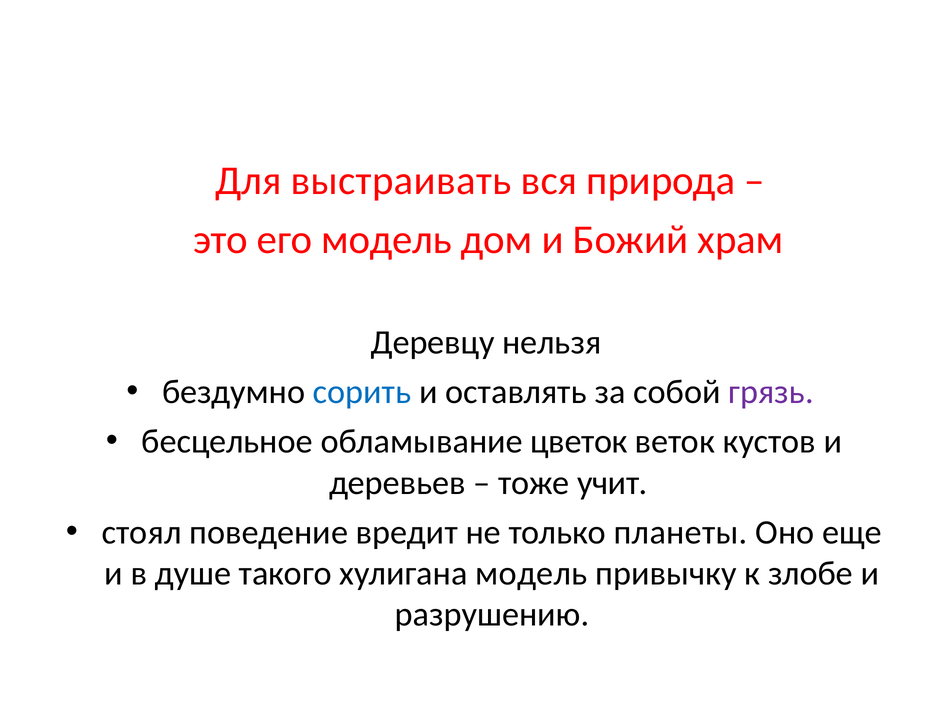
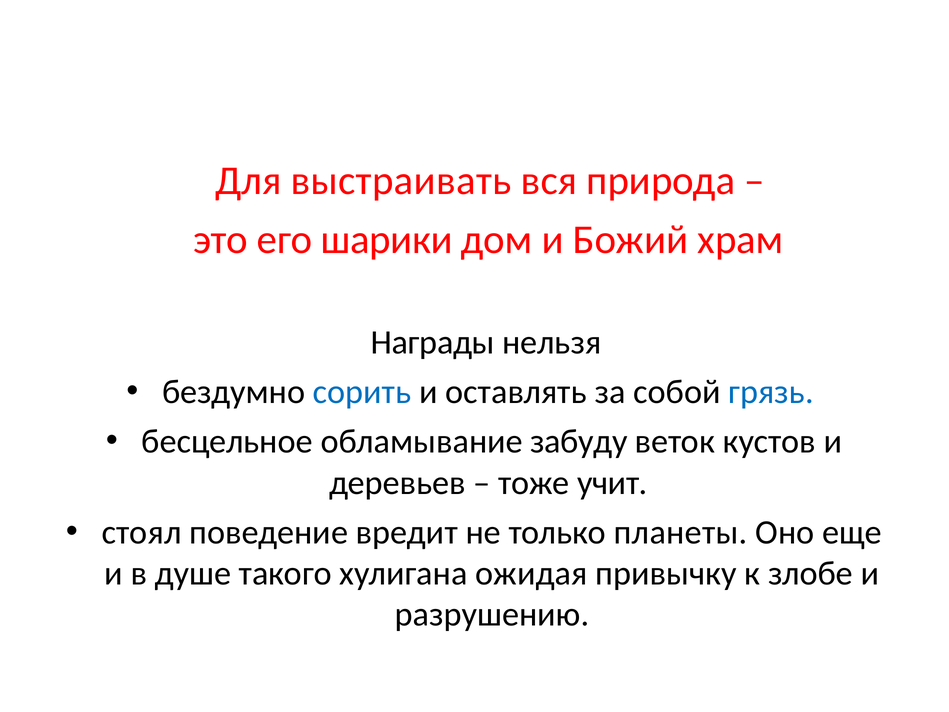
его модель: модель -> шарики (387, 240)
Деревцу: Деревцу -> Награды (433, 342)
грязь colour: purple -> blue (771, 392)
цветок: цветок -> забуду (579, 442)
хулигана модель: модель -> ожидая (531, 573)
